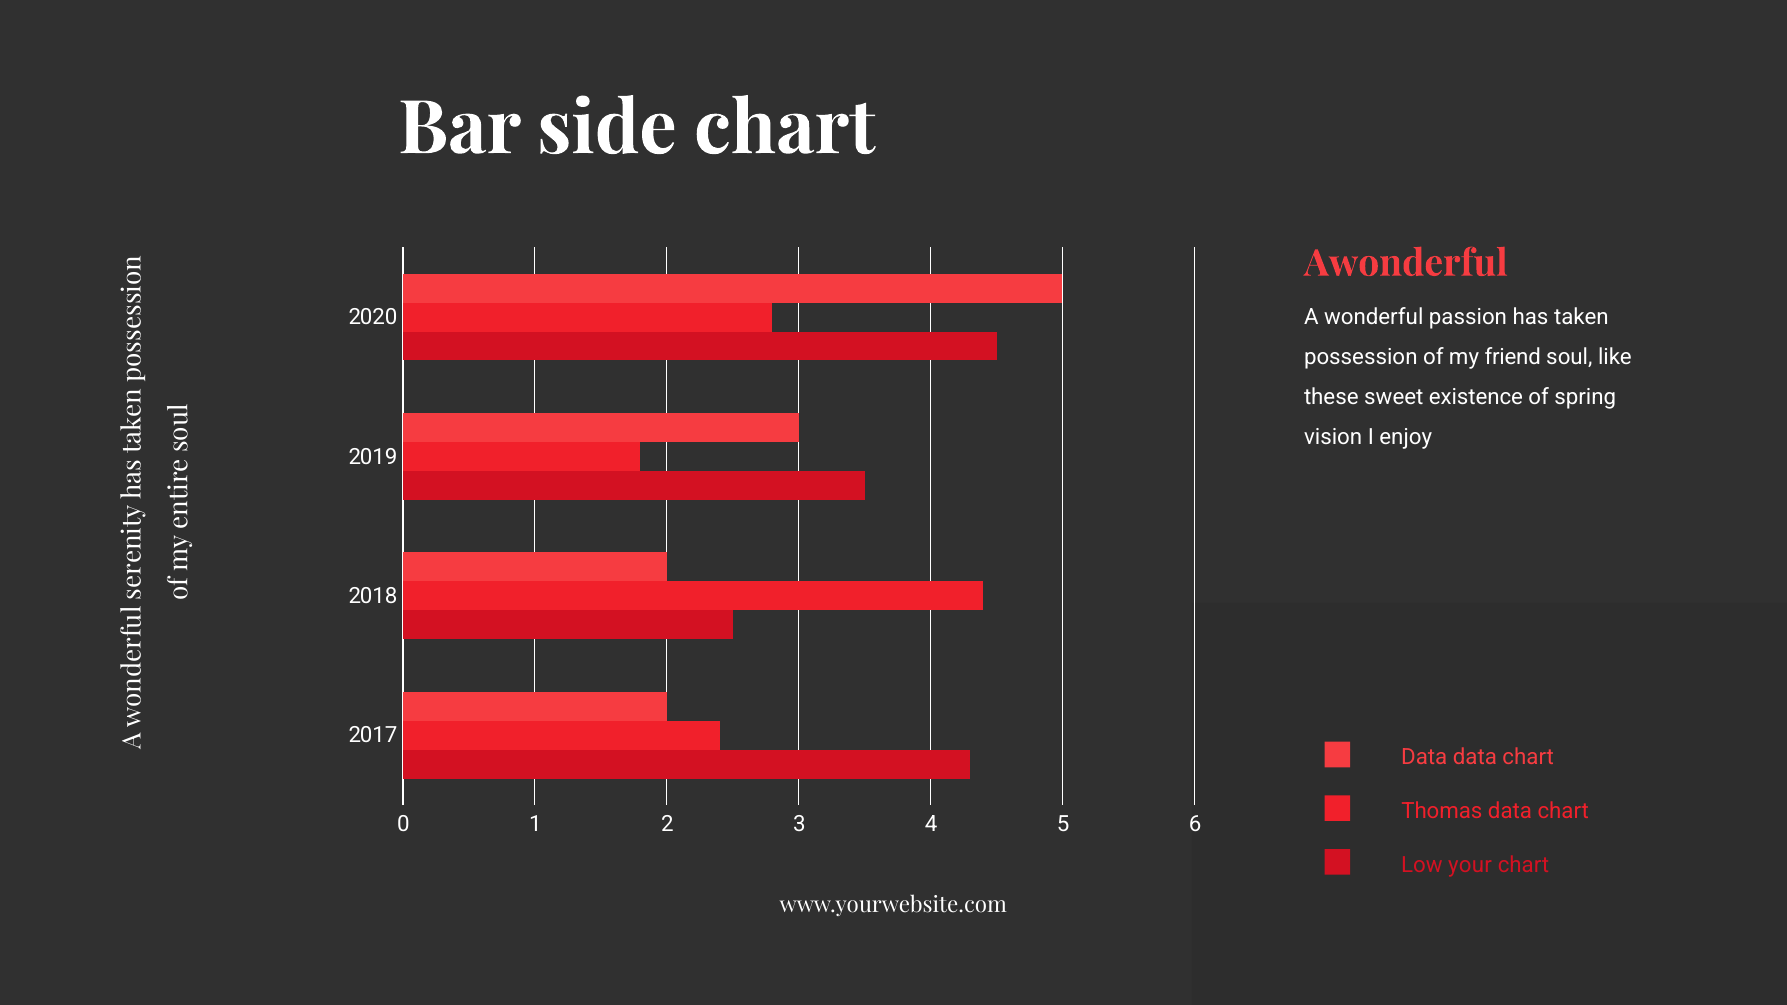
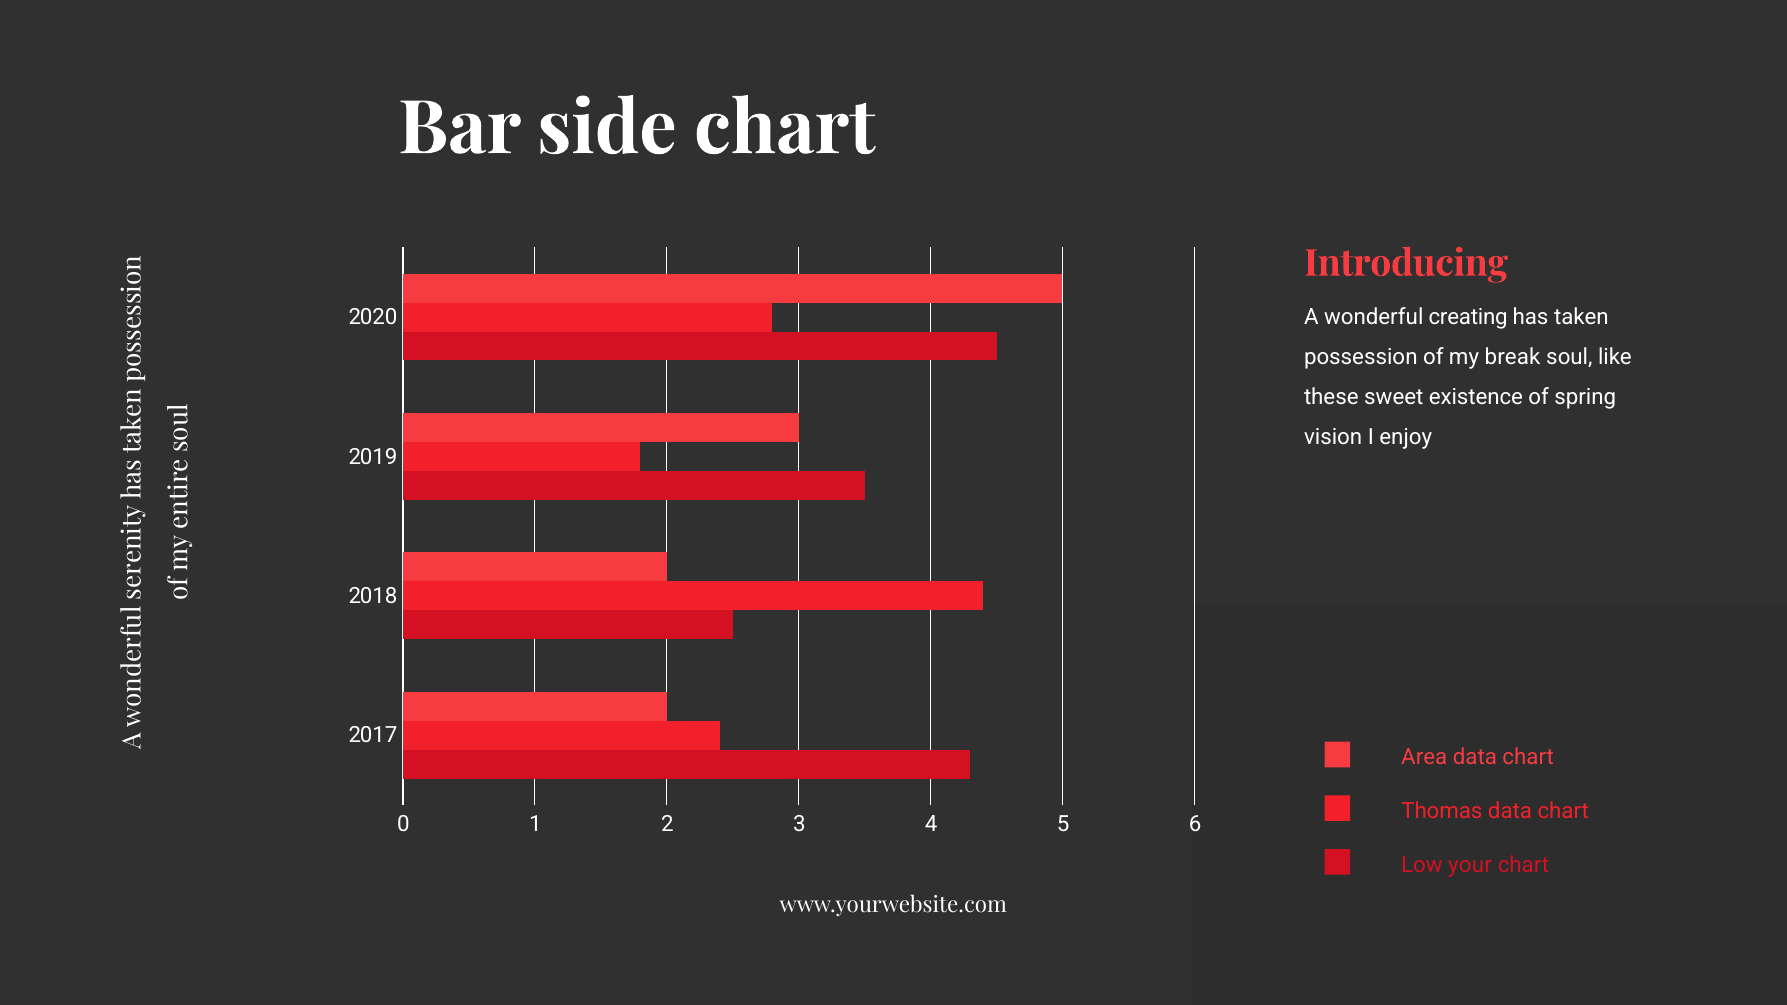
Awonderful: Awonderful -> Introducing (1406, 263)
passion: passion -> creating (1468, 317)
friend: friend -> break (1513, 357)
Data: Data -> Area (1424, 758)
